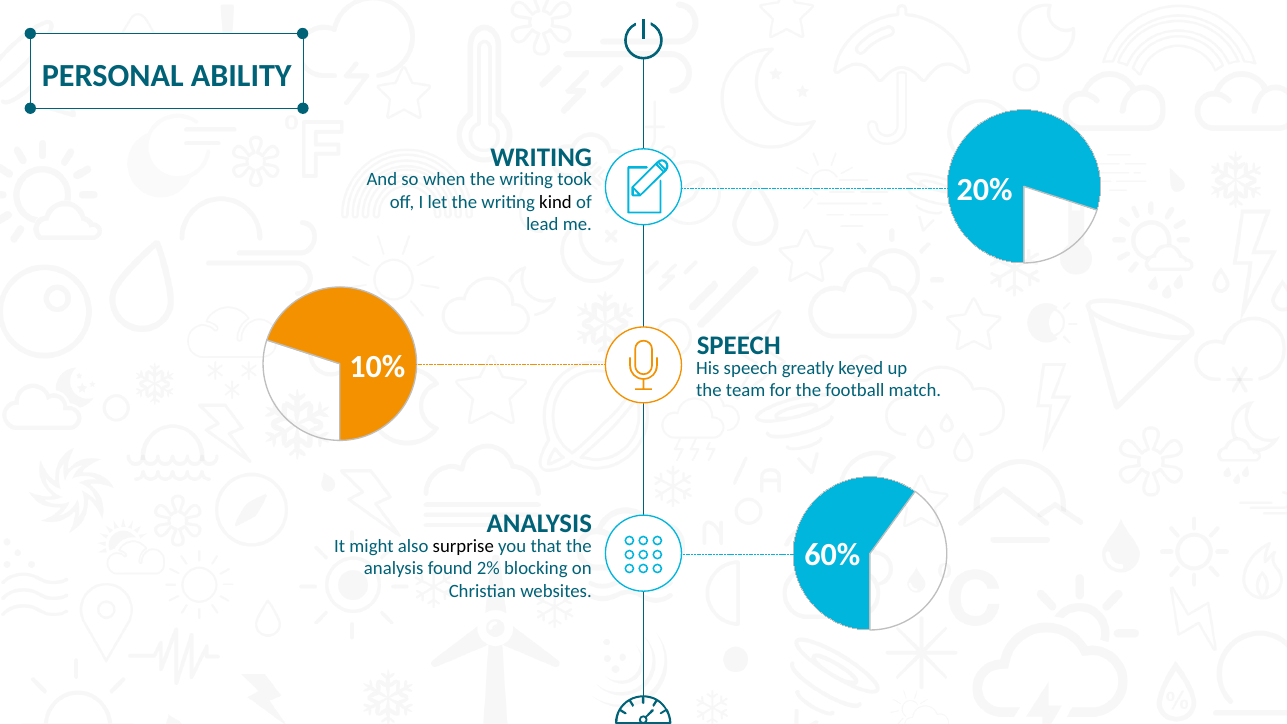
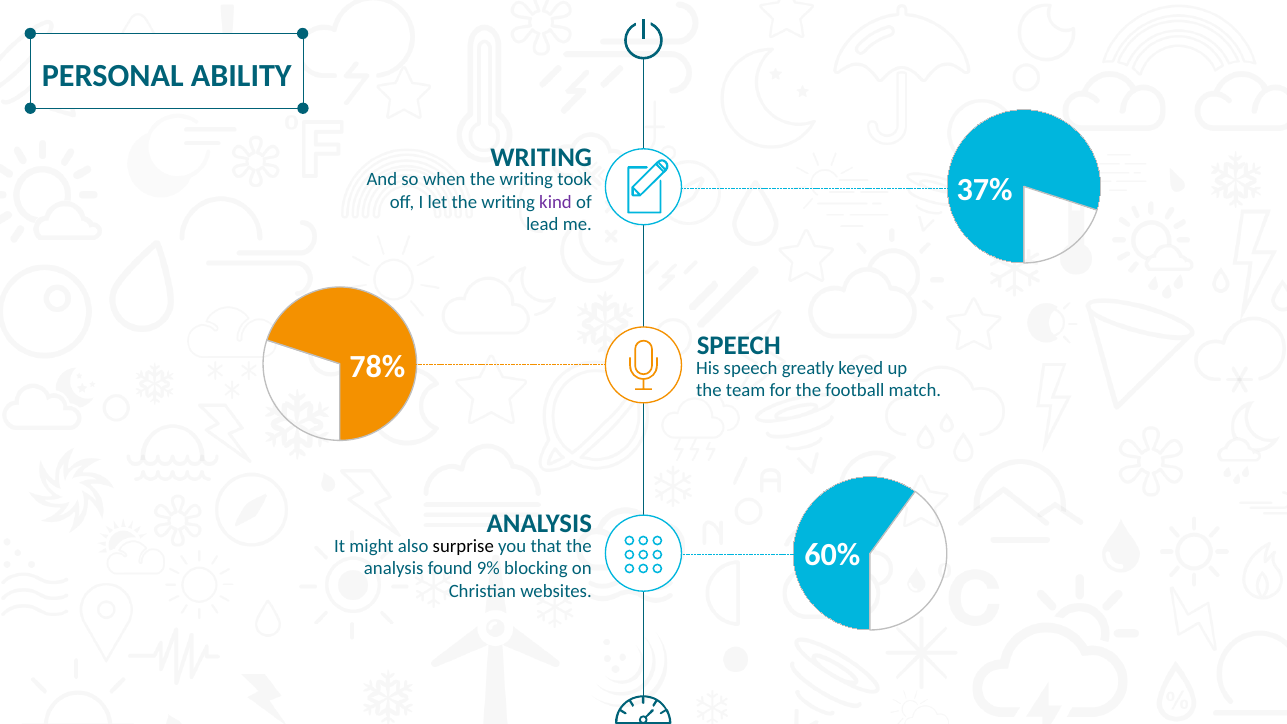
20%: 20% -> 37% (985, 190)
kind colour: black -> purple (555, 202)
10%: 10% -> 78% (377, 367)
2%: 2% -> 9% (488, 569)
